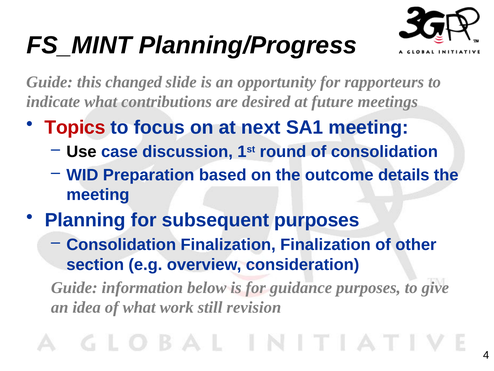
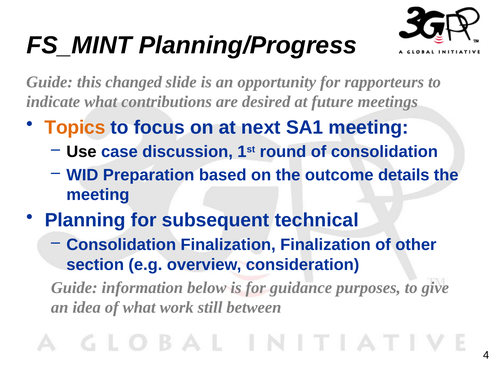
Topics colour: red -> orange (75, 127)
subsequent purposes: purposes -> technical (317, 220)
revision: revision -> between (254, 307)
